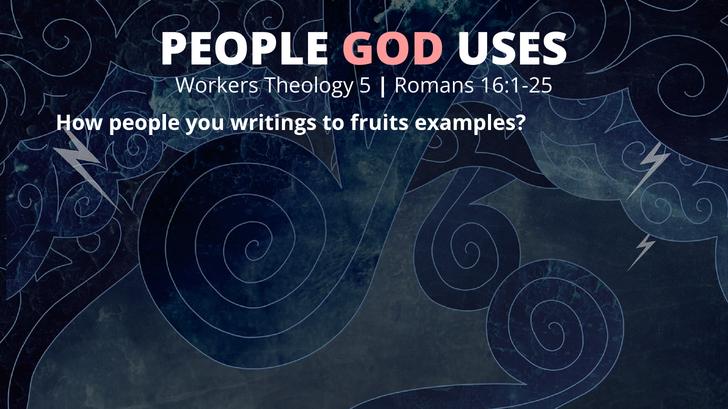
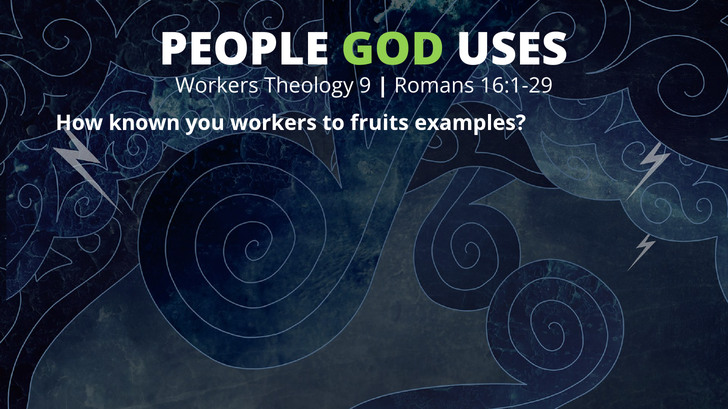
GOD colour: pink -> light green (393, 50)
5: 5 -> 9 (365, 86)
16:1-25: 16:1-25 -> 16:1-29 (516, 86)
How people: people -> known (144, 123)
you writings: writings -> workers (273, 123)
